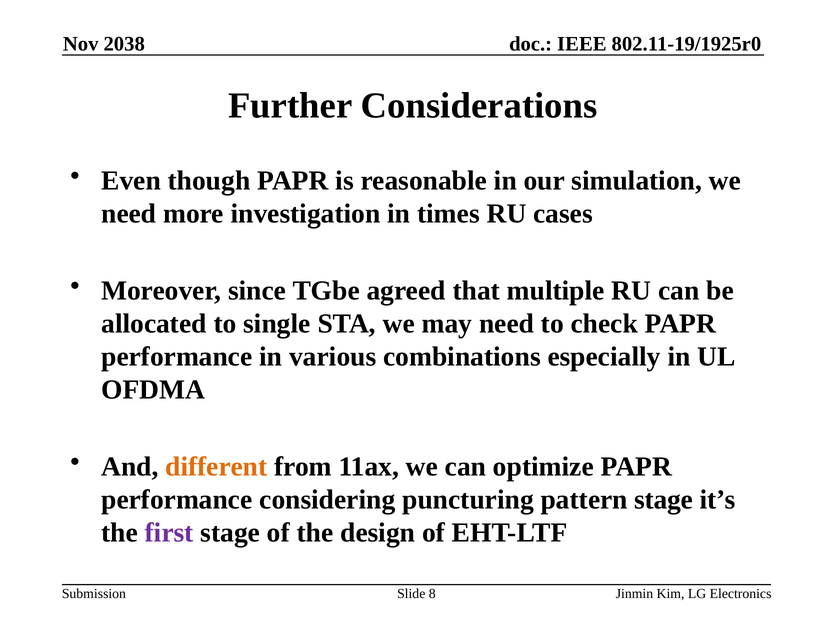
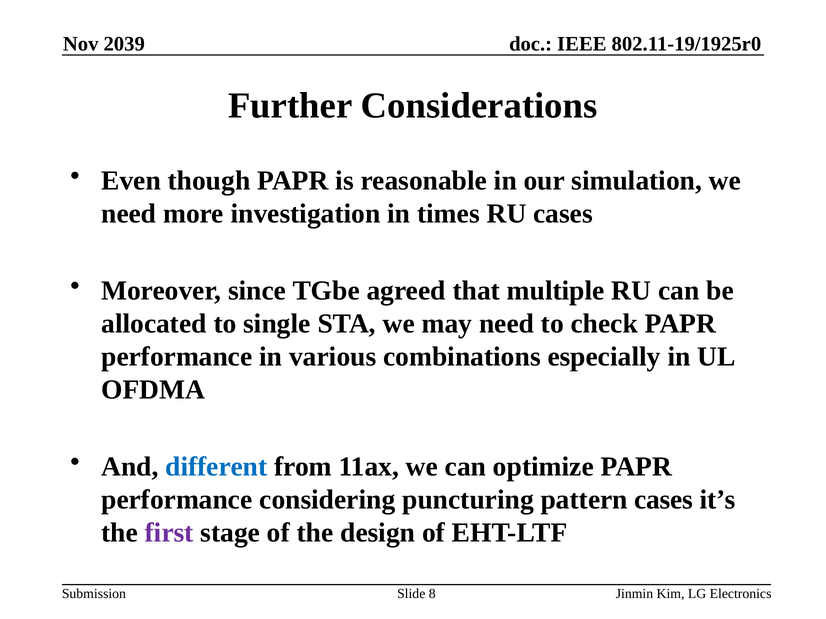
2038: 2038 -> 2039 (124, 44)
different colour: orange -> blue (216, 467)
pattern stage: stage -> cases (664, 500)
